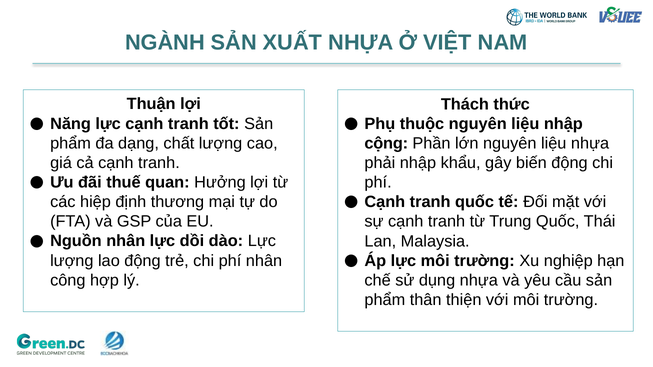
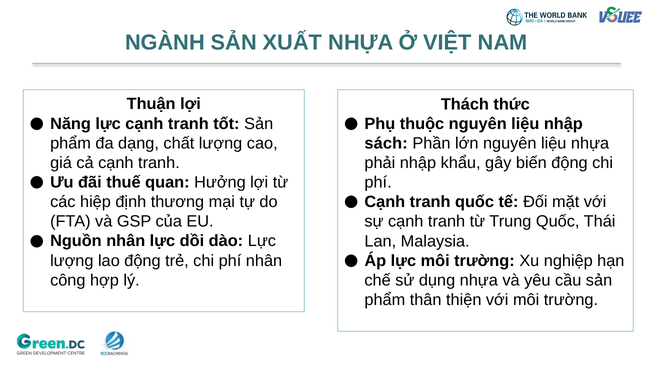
cộng: cộng -> sách (386, 143)
